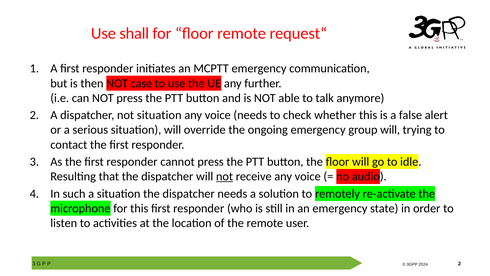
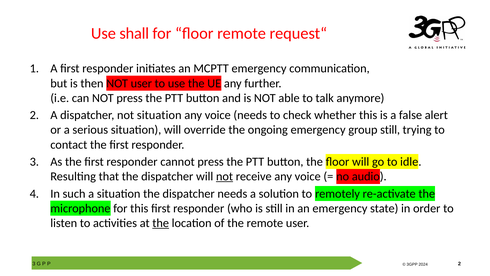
NOT case: case -> user (141, 83)
group will: will -> still (390, 130)
the underline: none -> present (161, 223)
